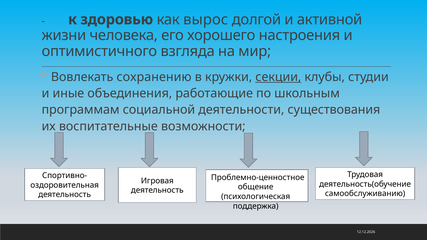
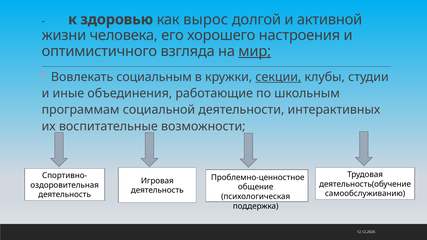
мир underline: none -> present (255, 51)
сохранению: сохранению -> социальным (154, 77)
существования: существования -> интерактивных (334, 110)
